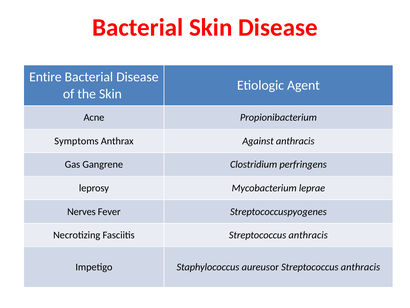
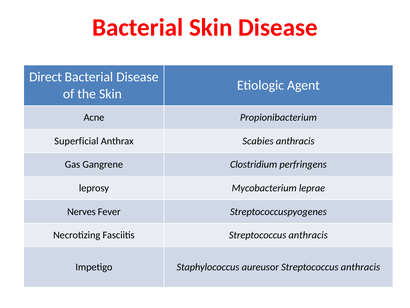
Entire: Entire -> Direct (45, 77)
Symptoms: Symptoms -> Superficial (76, 141)
Against: Against -> Scabies (258, 141)
